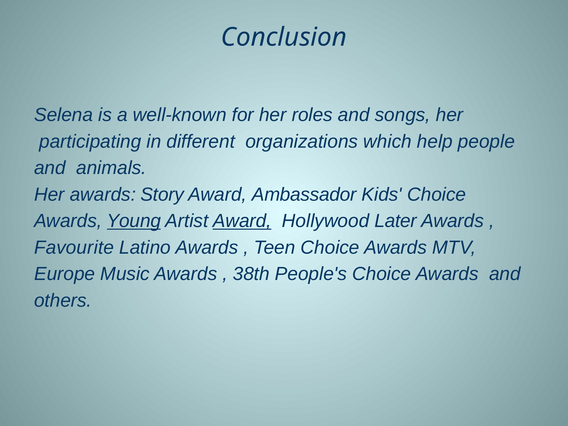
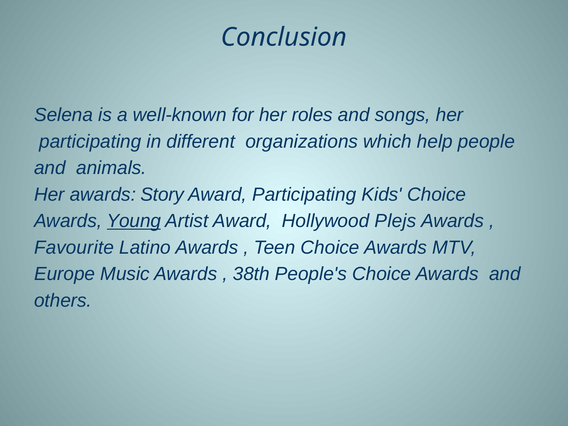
Award Ambassador: Ambassador -> Participating (304, 194)
Award underline: present -> none (242, 221)
Later: Later -> Plejs (395, 221)
